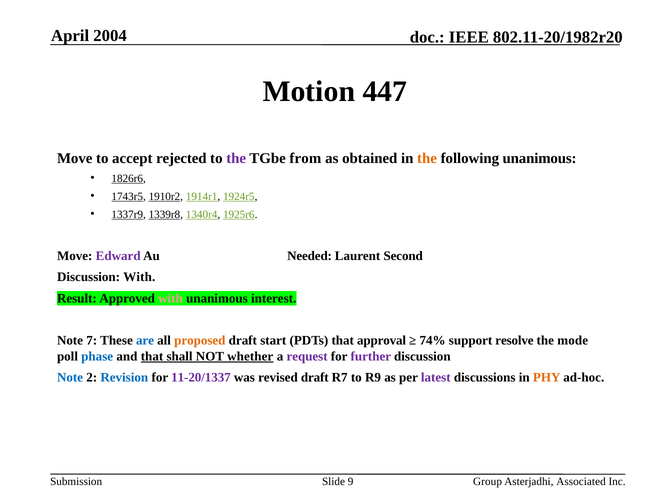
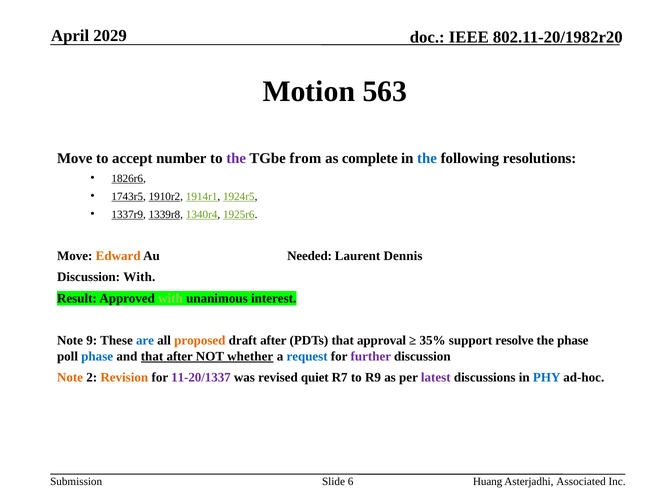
2004: 2004 -> 2029 (110, 36)
447: 447 -> 563 (385, 91)
rejected: rejected -> number (181, 159)
obtained: obtained -> complete (370, 159)
the colour: orange -> blue (427, 159)
following unanimous: unanimous -> resolutions (540, 159)
Edward colour: purple -> orange (118, 256)
Second: Second -> Dennis (403, 256)
with colour: pink -> light green (170, 299)
7: 7 -> 9 (92, 341)
draft start: start -> after (273, 341)
74%: 74% -> 35% (433, 341)
the mode: mode -> phase (573, 341)
that shall: shall -> after (180, 357)
request colour: purple -> blue (307, 357)
Note colour: blue -> orange (70, 378)
Revision colour: blue -> orange (124, 378)
revised draft: draft -> quiet (315, 378)
PHY colour: orange -> blue (547, 378)
9: 9 -> 6 (351, 482)
Group: Group -> Huang (488, 482)
